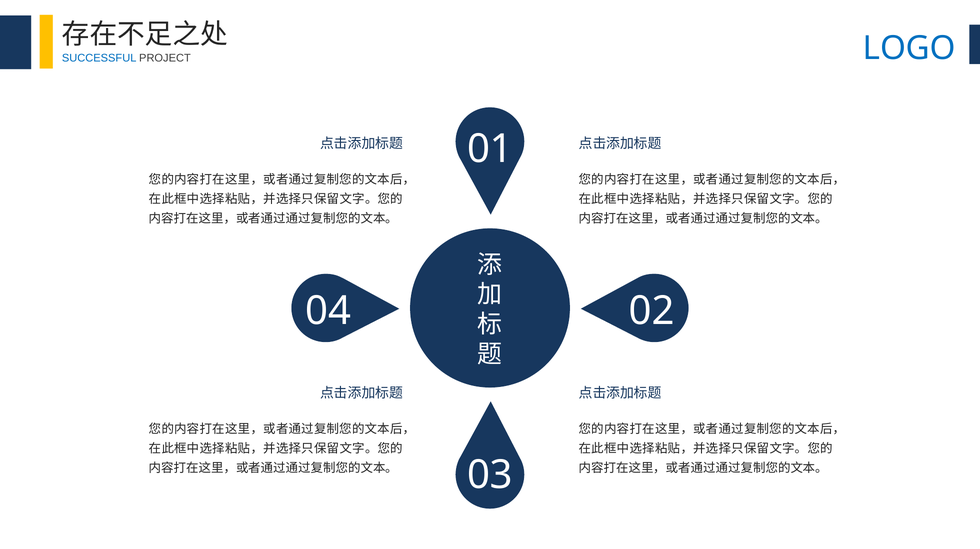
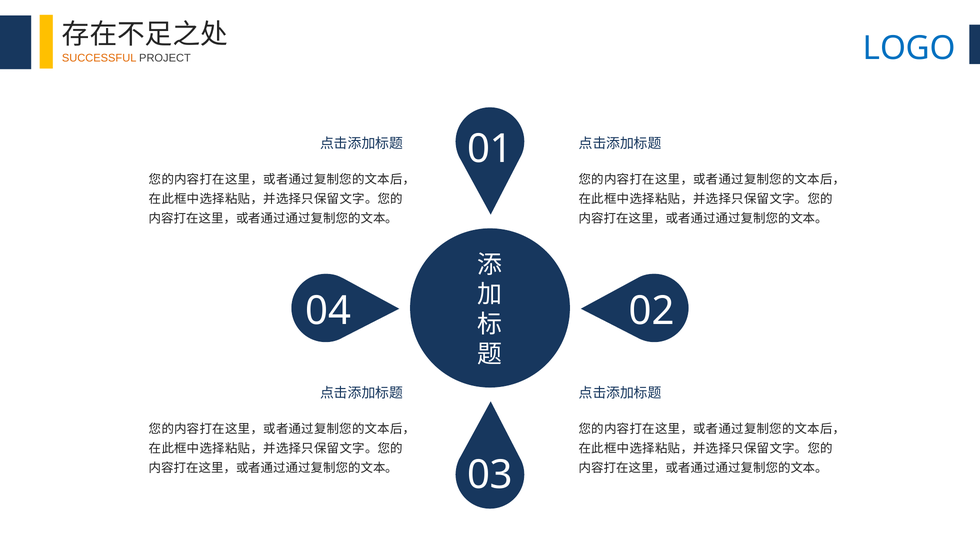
SUCCESSFUL colour: blue -> orange (99, 58)
